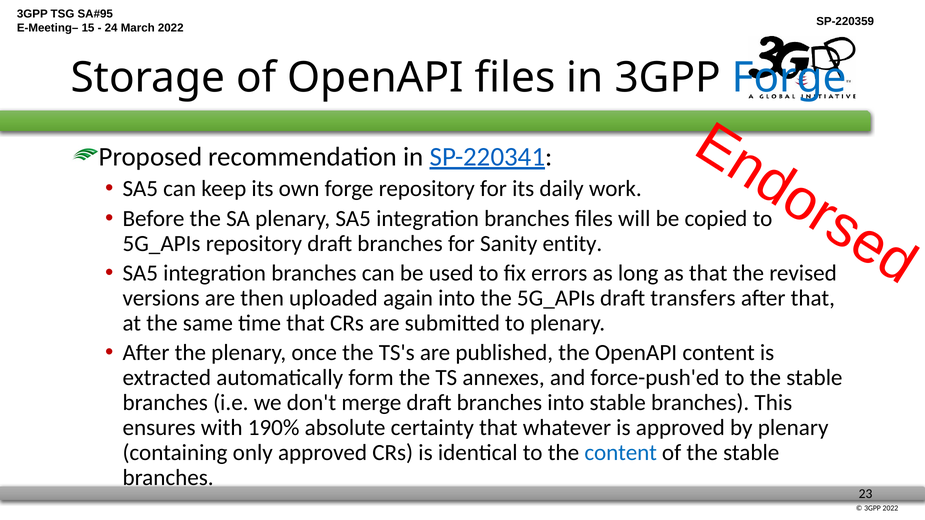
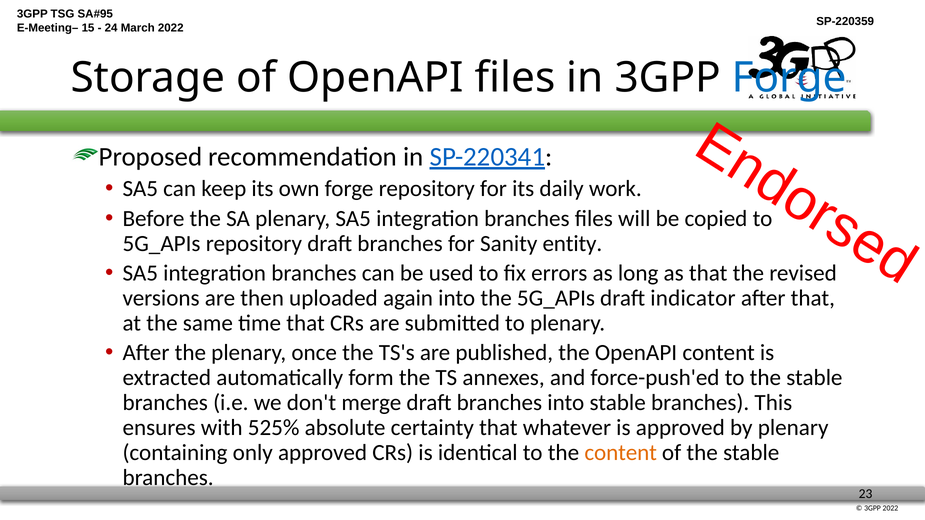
transfers: transfers -> indicator (693, 298)
190%: 190% -> 525% (274, 428)
content colour: blue -> orange (621, 453)
